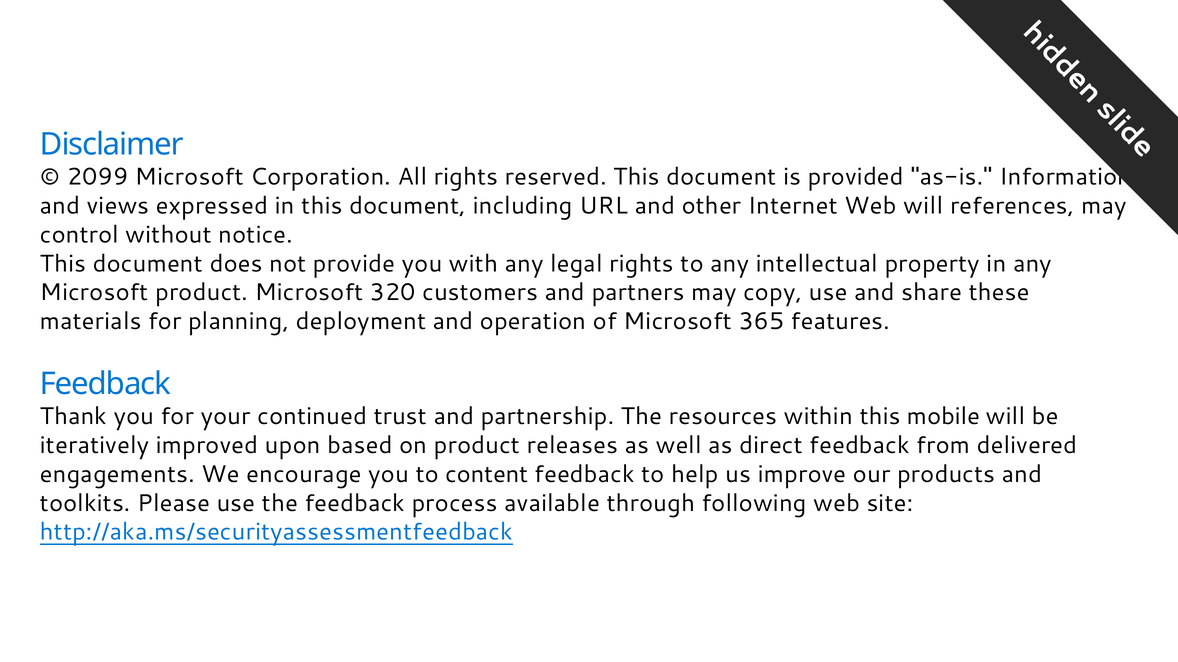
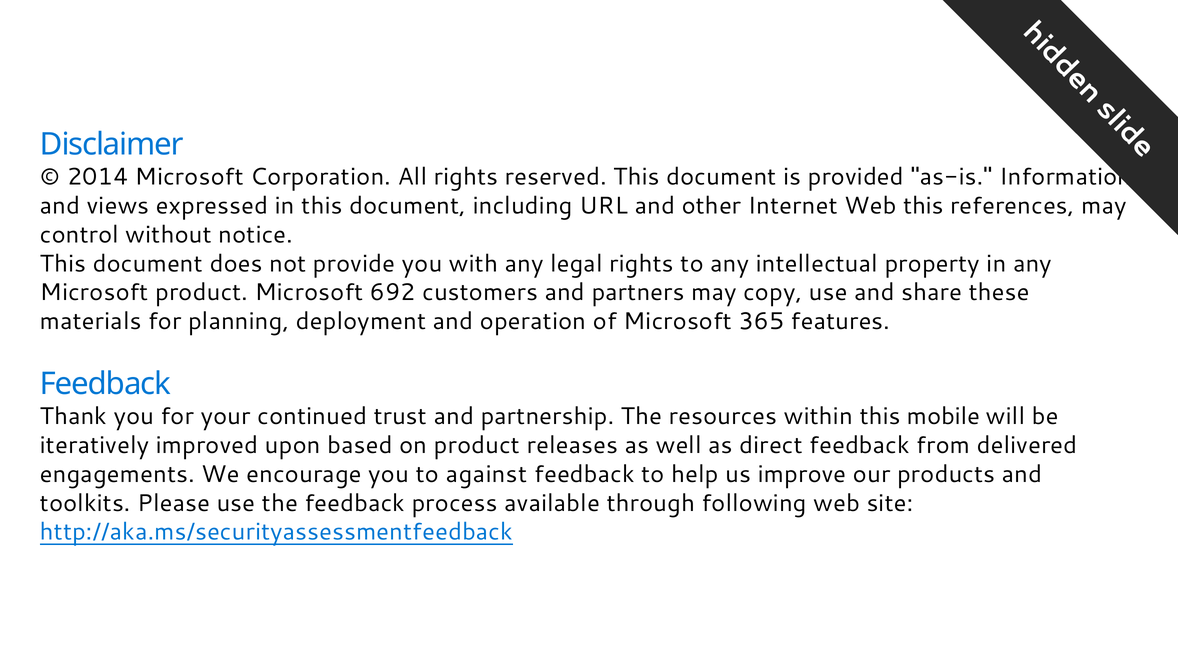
2099: 2099 -> 2014 (98, 177)
Web will: will -> this (923, 206)
320: 320 -> 692 (393, 293)
content: content -> against (487, 475)
